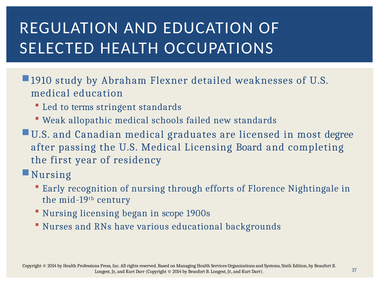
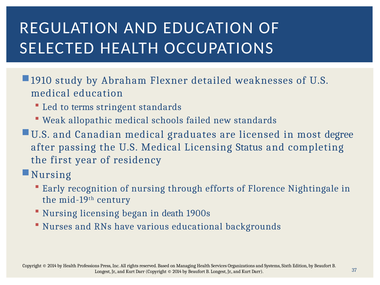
Board: Board -> Status (249, 147)
scope: scope -> death (173, 213)
